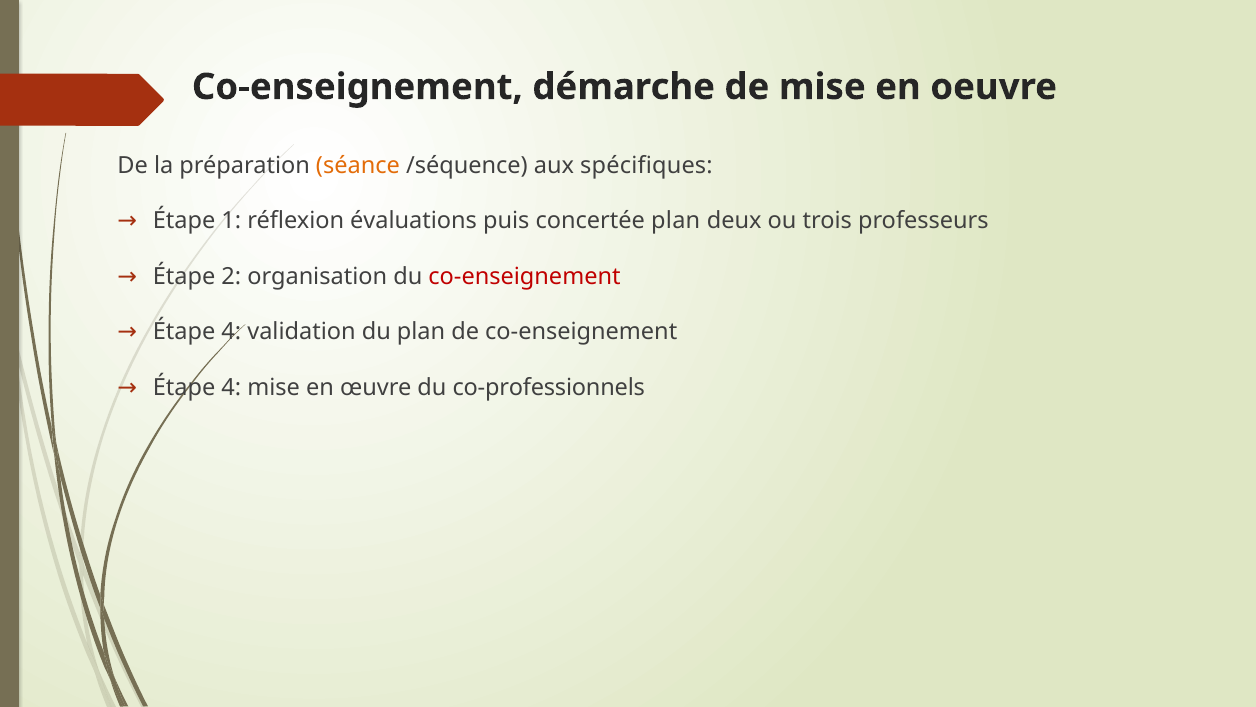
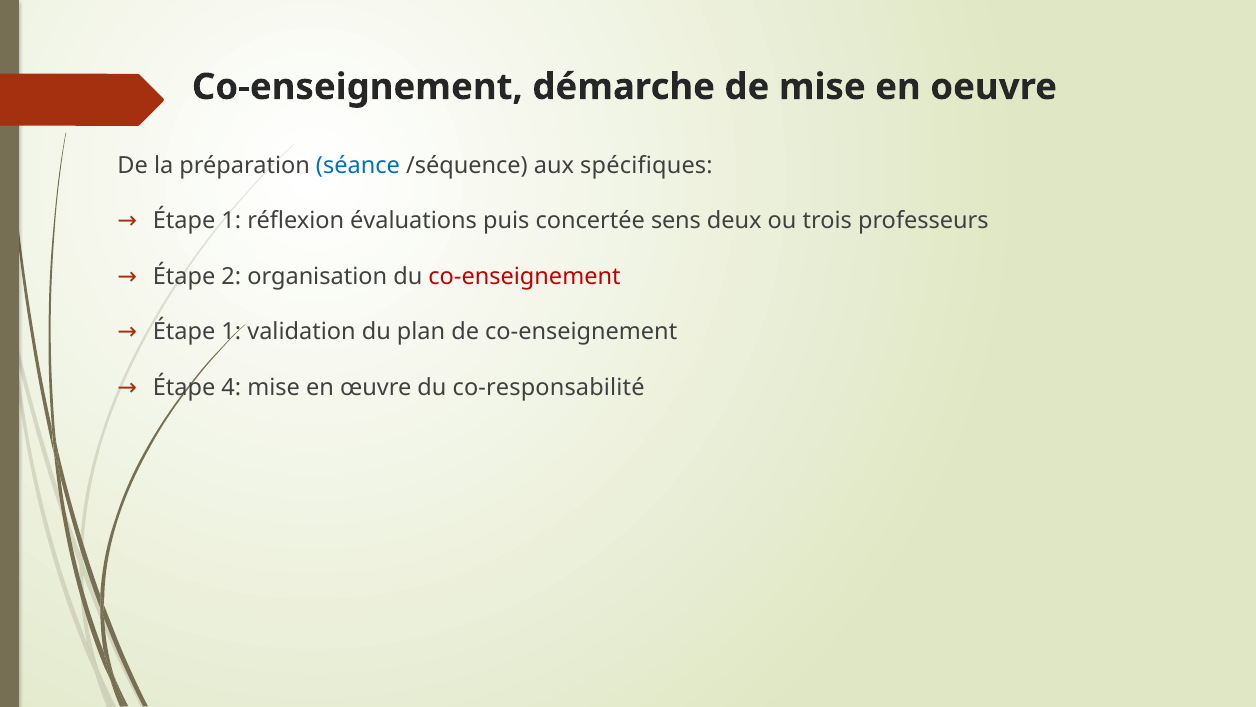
séance colour: orange -> blue (358, 165)
concertée plan: plan -> sens (676, 221)
4: 4 -> 1 (231, 332)
co-professionnels: co-professionnels -> co-responsabilité (549, 387)
